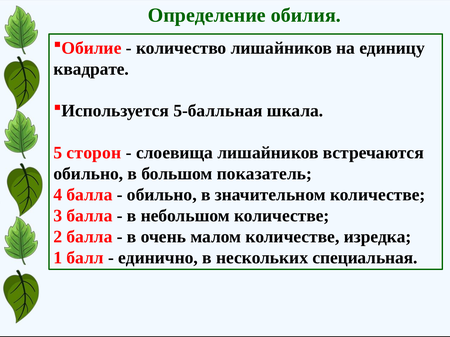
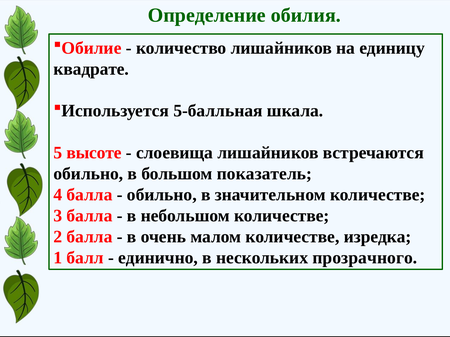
сторон: сторон -> высоте (94, 153)
специальная: специальная -> прозрачного (365, 258)
